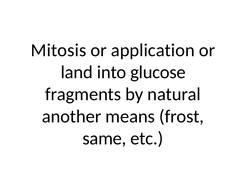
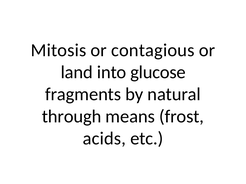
application: application -> contagious (153, 50)
another: another -> through (72, 117)
same: same -> acids (104, 139)
